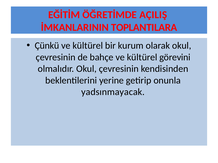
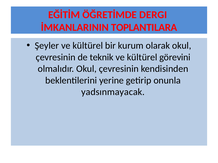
AÇILIŞ: AÇILIŞ -> DERGI (153, 15)
Çünkü: Çünkü -> Şeyler (47, 46)
bahçe: bahçe -> teknik (102, 57)
